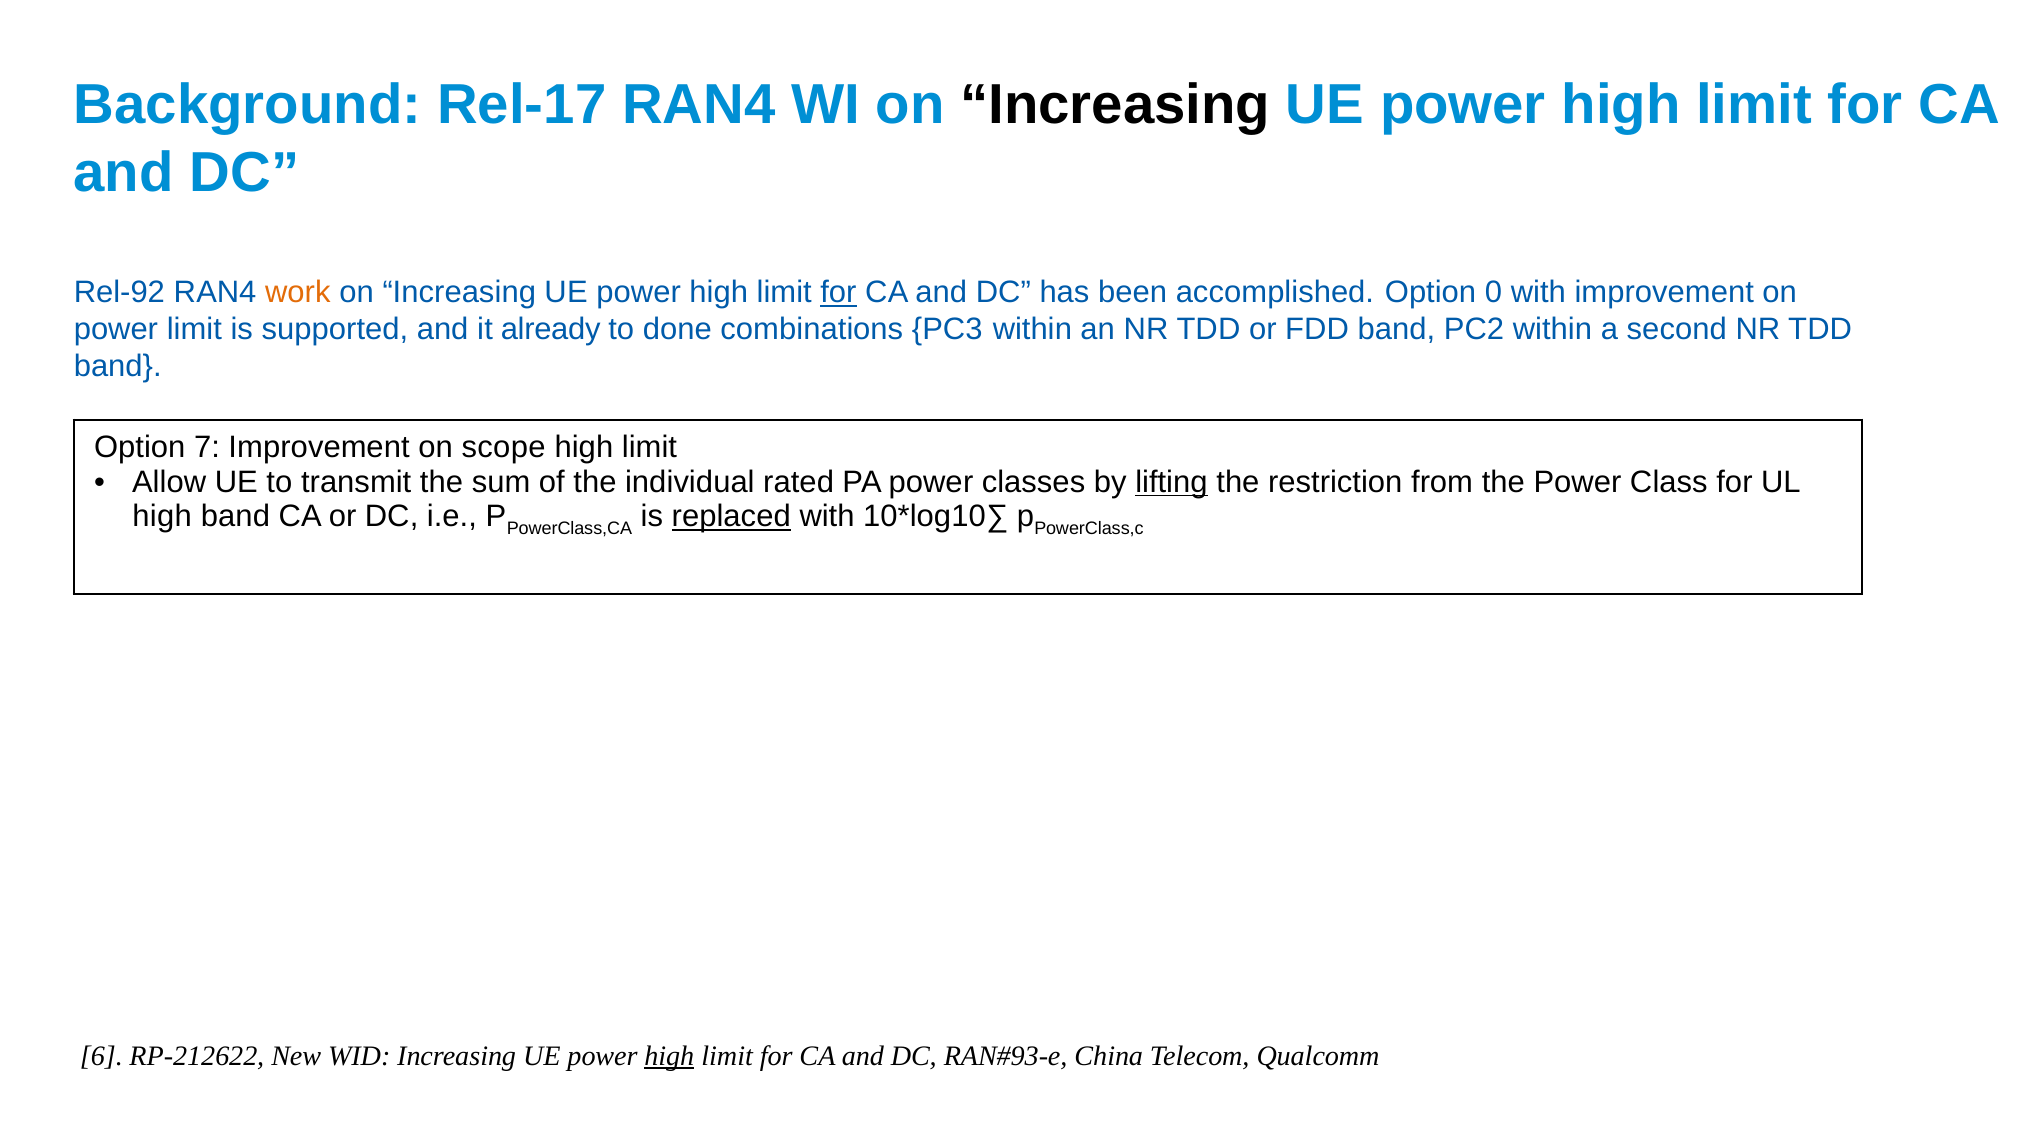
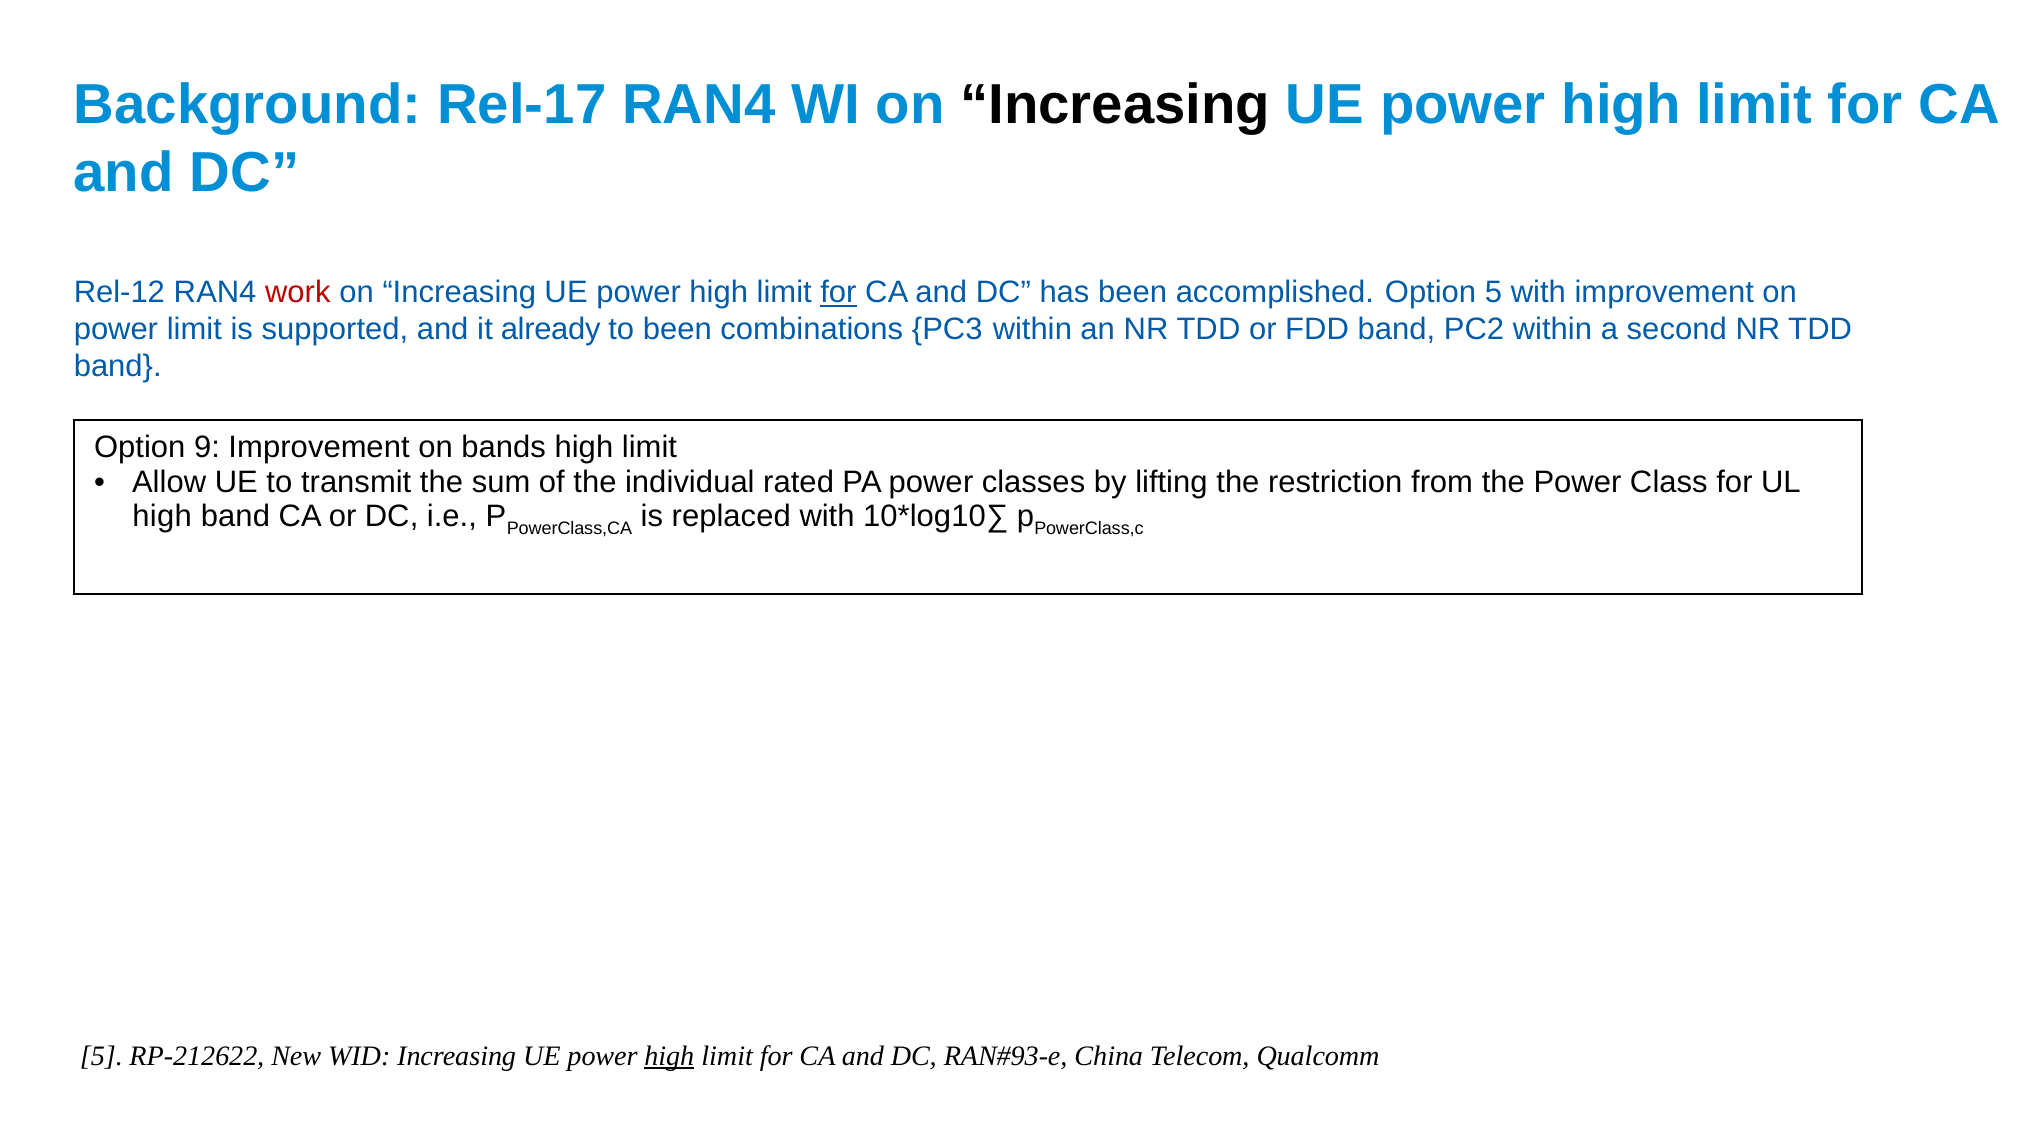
Rel-92: Rel-92 -> Rel-12 (119, 292)
work colour: orange -> red (298, 292)
Option 0: 0 -> 5 (1493, 292)
to done: done -> been (677, 330)
7: 7 -> 9 (207, 448)
scope: scope -> bands (504, 448)
lifting underline: present -> none (1171, 482)
replaced underline: present -> none (731, 517)
6: 6 -> 5 (101, 1056)
